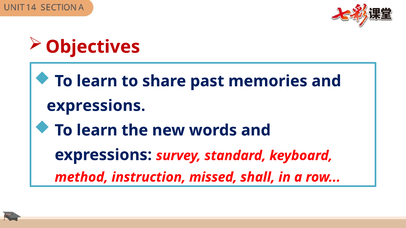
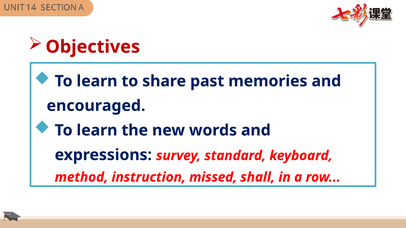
expressions: expressions -> encouraged (96, 106)
